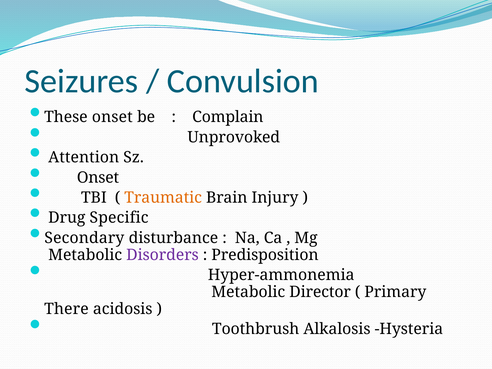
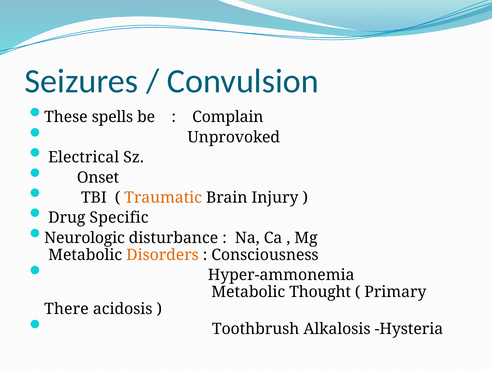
These onset: onset -> spells (112, 117)
Attention: Attention -> Electrical (84, 157)
Secondary: Secondary -> Neurologic (84, 238)
Disorders colour: purple -> orange (162, 255)
Predisposition: Predisposition -> Consciousness (265, 255)
Director: Director -> Thought (320, 292)
